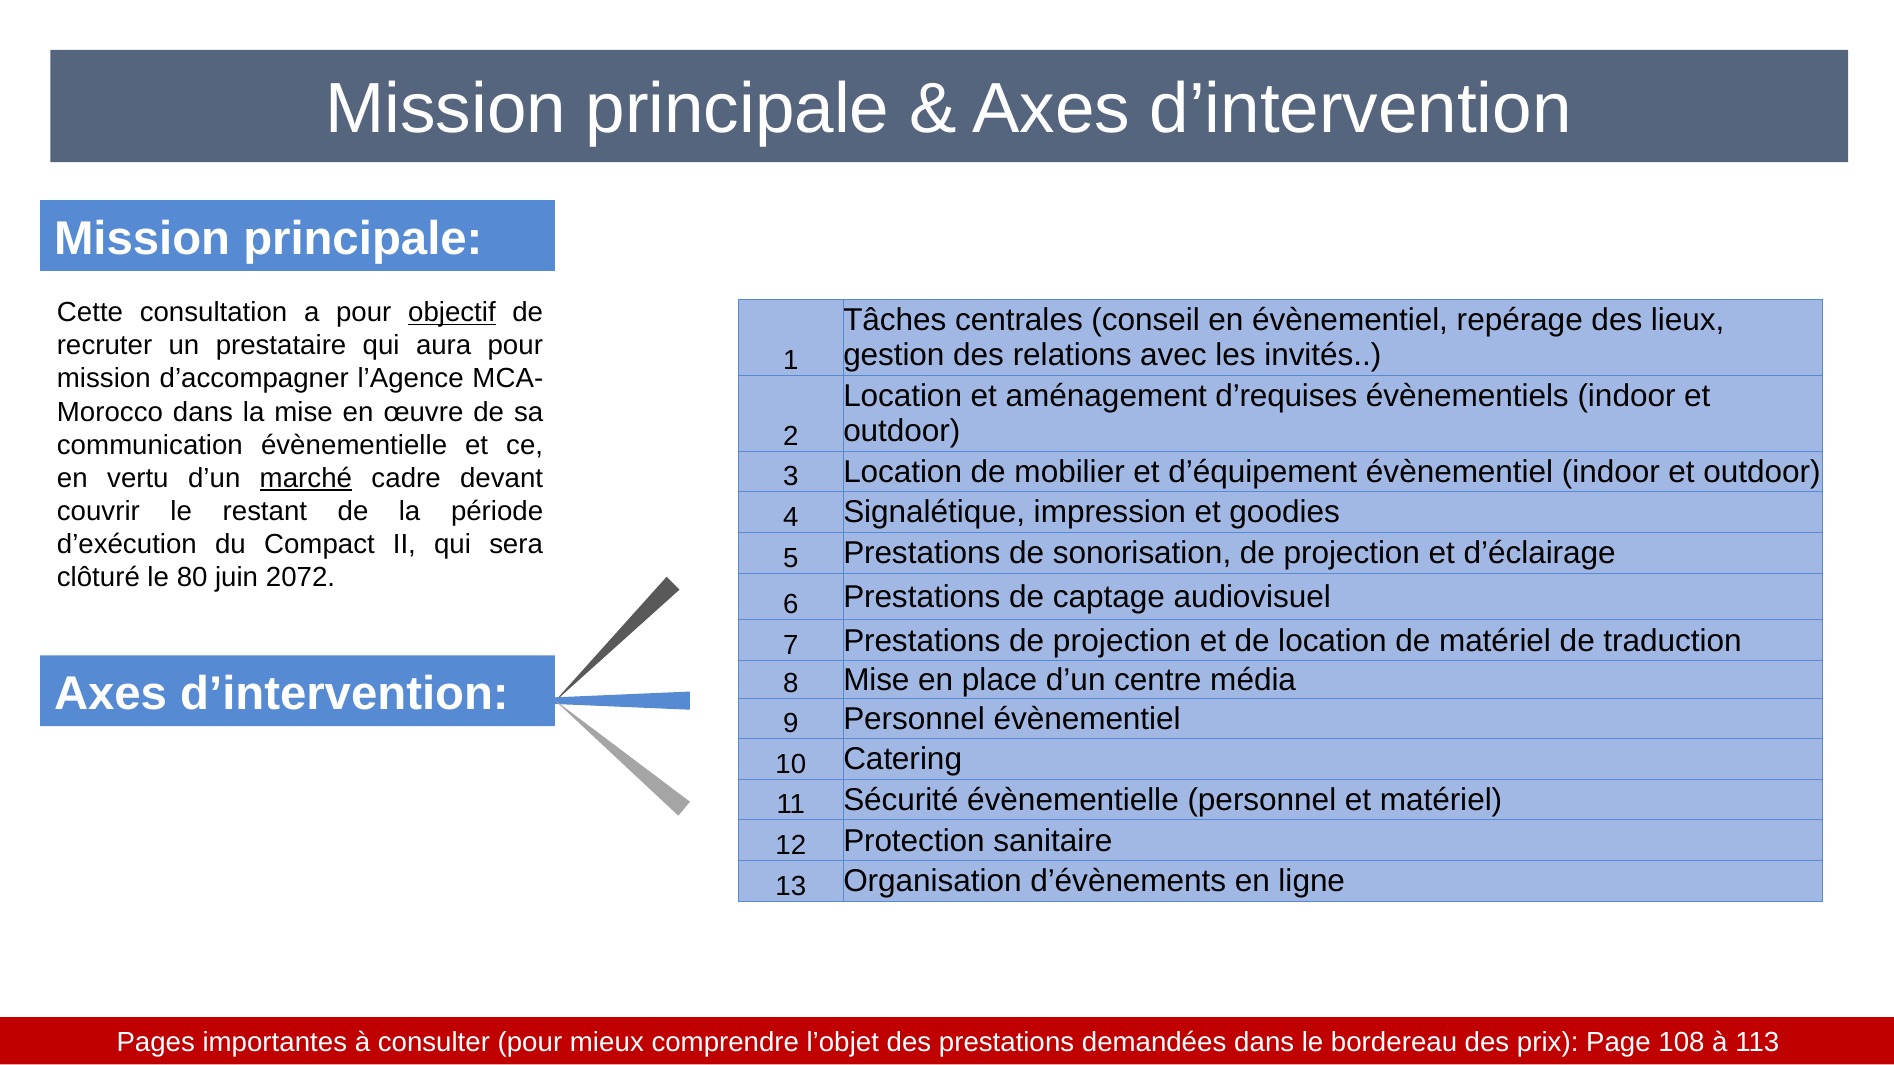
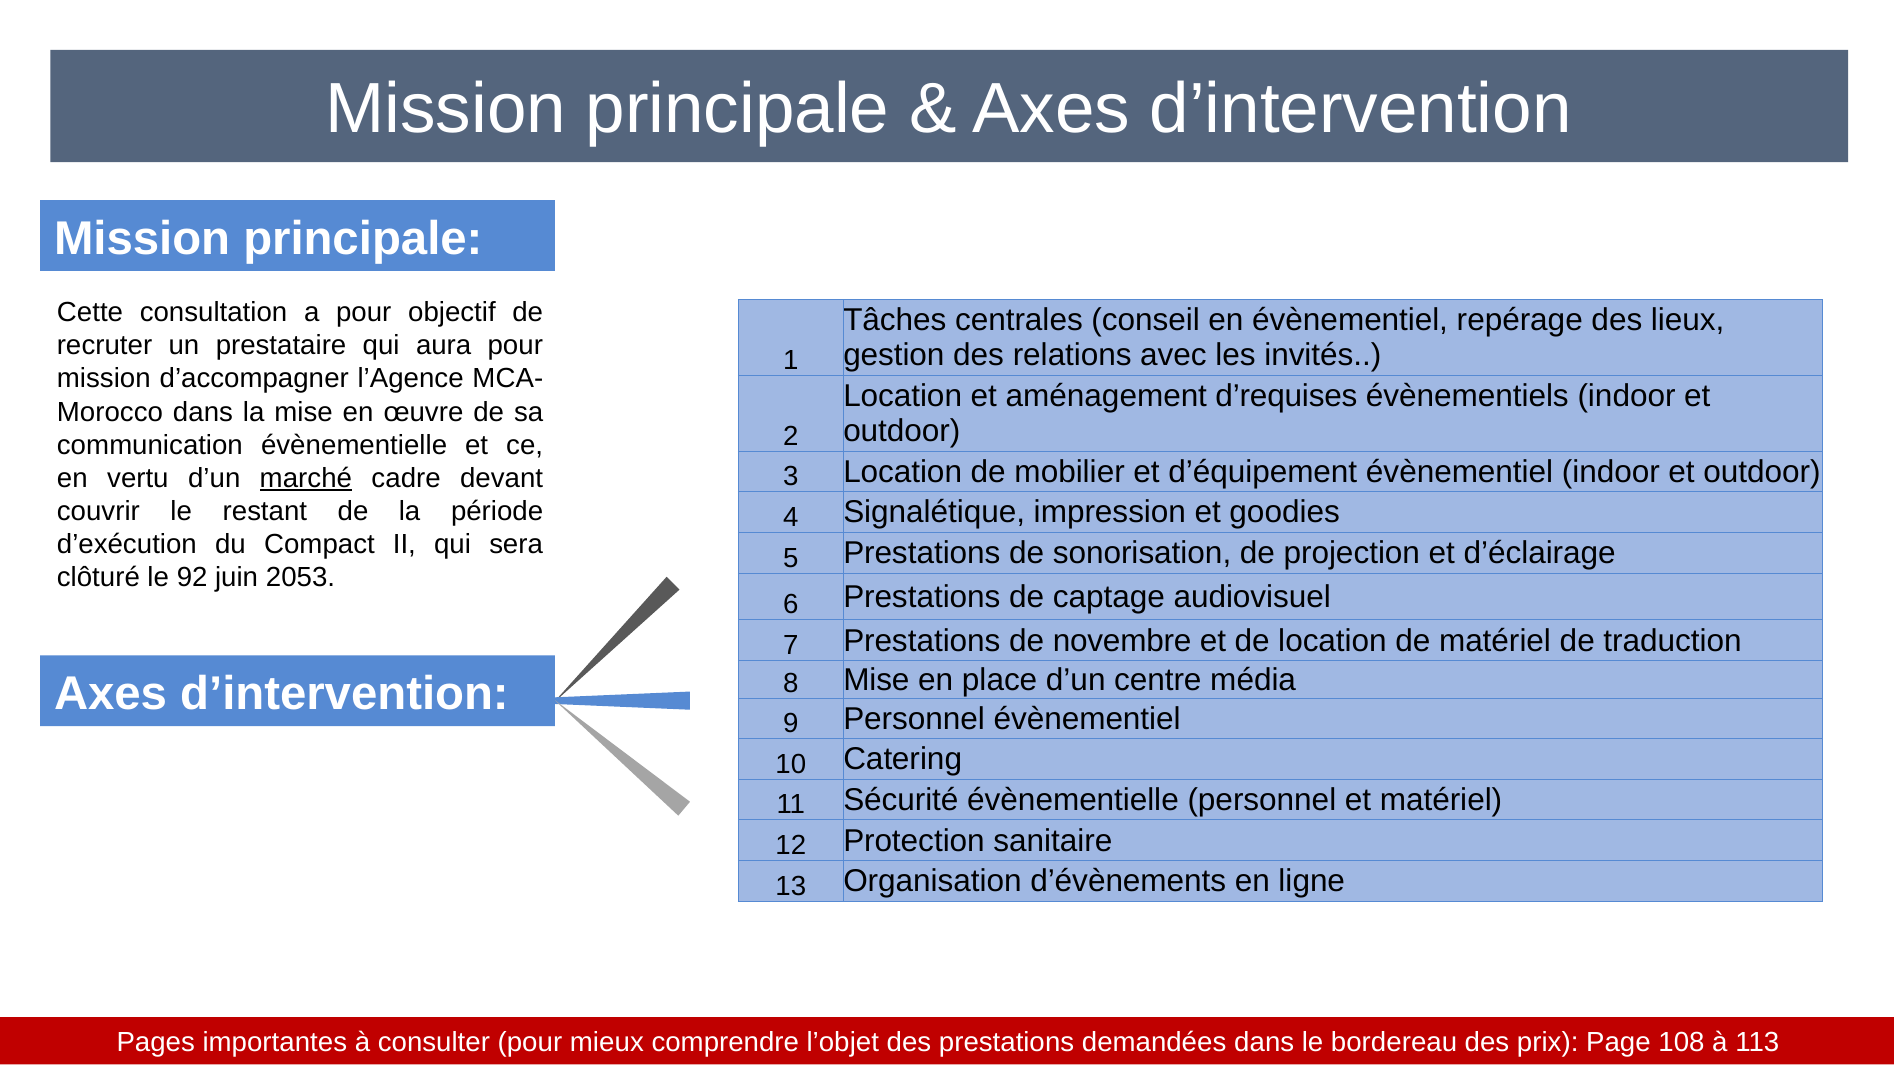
objectif underline: present -> none (452, 313)
80: 80 -> 92 (192, 578)
2072: 2072 -> 2053 (300, 578)
Prestations de projection: projection -> novembre (1122, 641)
